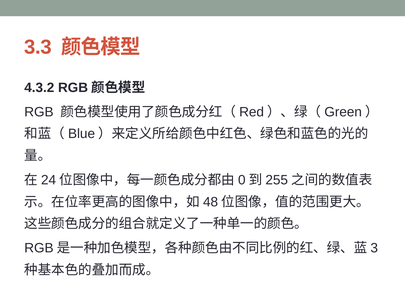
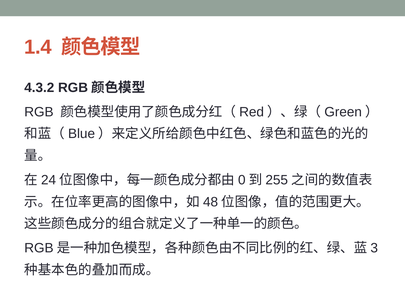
3.3: 3.3 -> 1.4 (38, 47)
